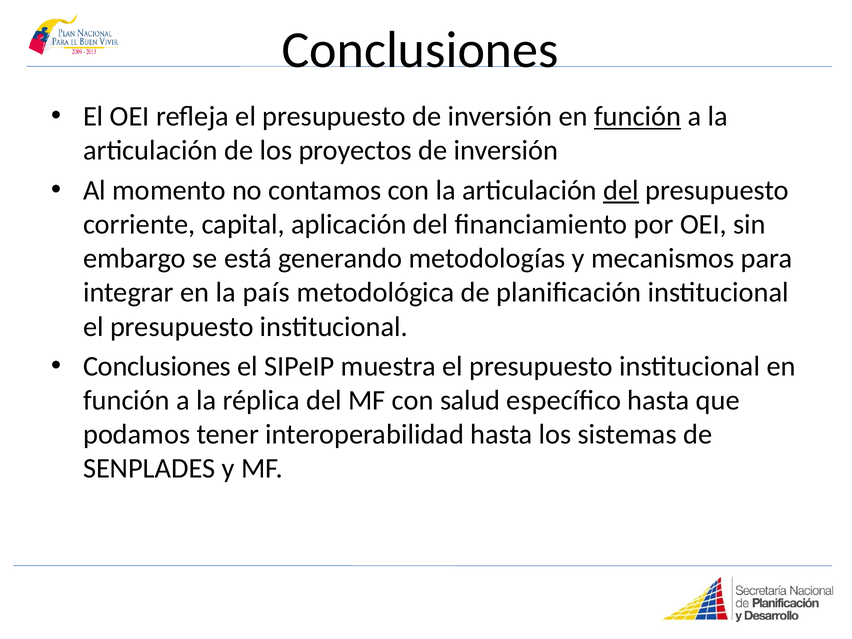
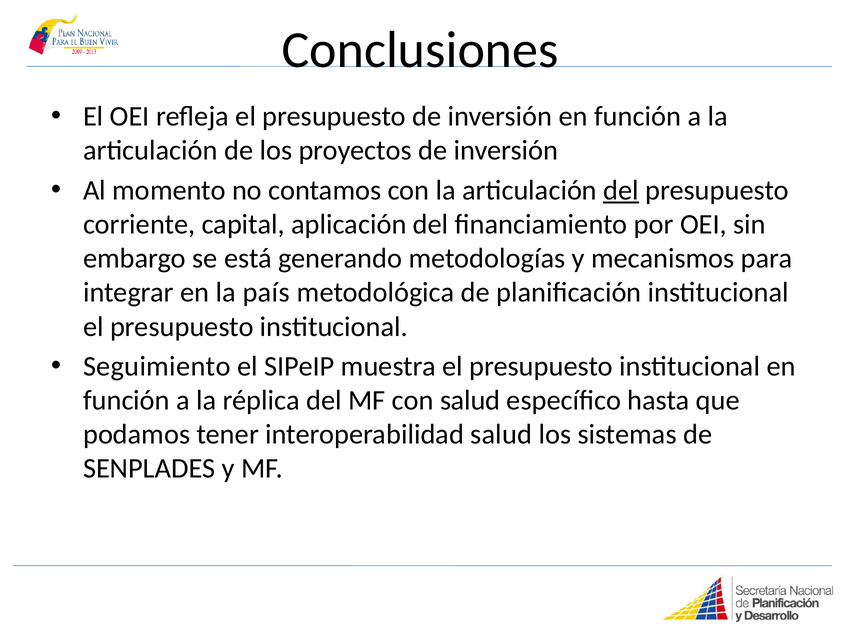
función underline: present -> none (638, 116)
Conclusiones: Conclusiones -> Seguimiento (157, 366)
interoperabilidad hasta: hasta -> salud (501, 435)
